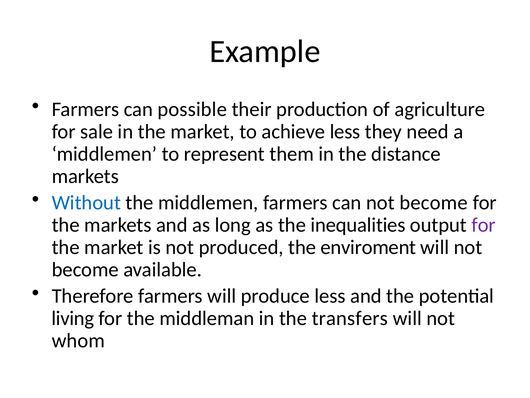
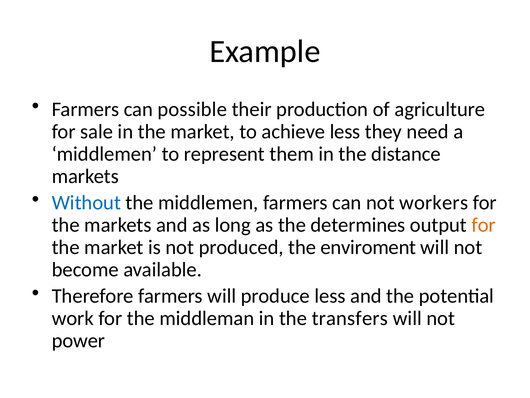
can not become: become -> workers (434, 203)
inequalities: inequalities -> determines (358, 225)
for colour: purple -> orange (484, 225)
living: living -> work (73, 318)
whom: whom -> power (78, 340)
